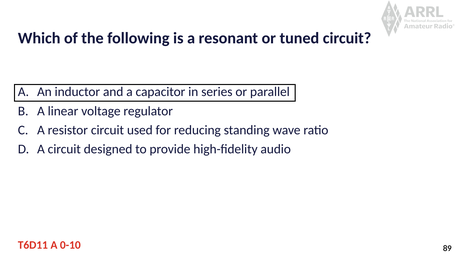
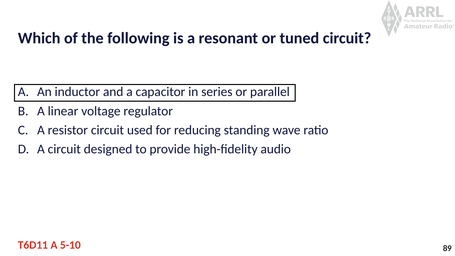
0-10: 0-10 -> 5-10 (70, 245)
